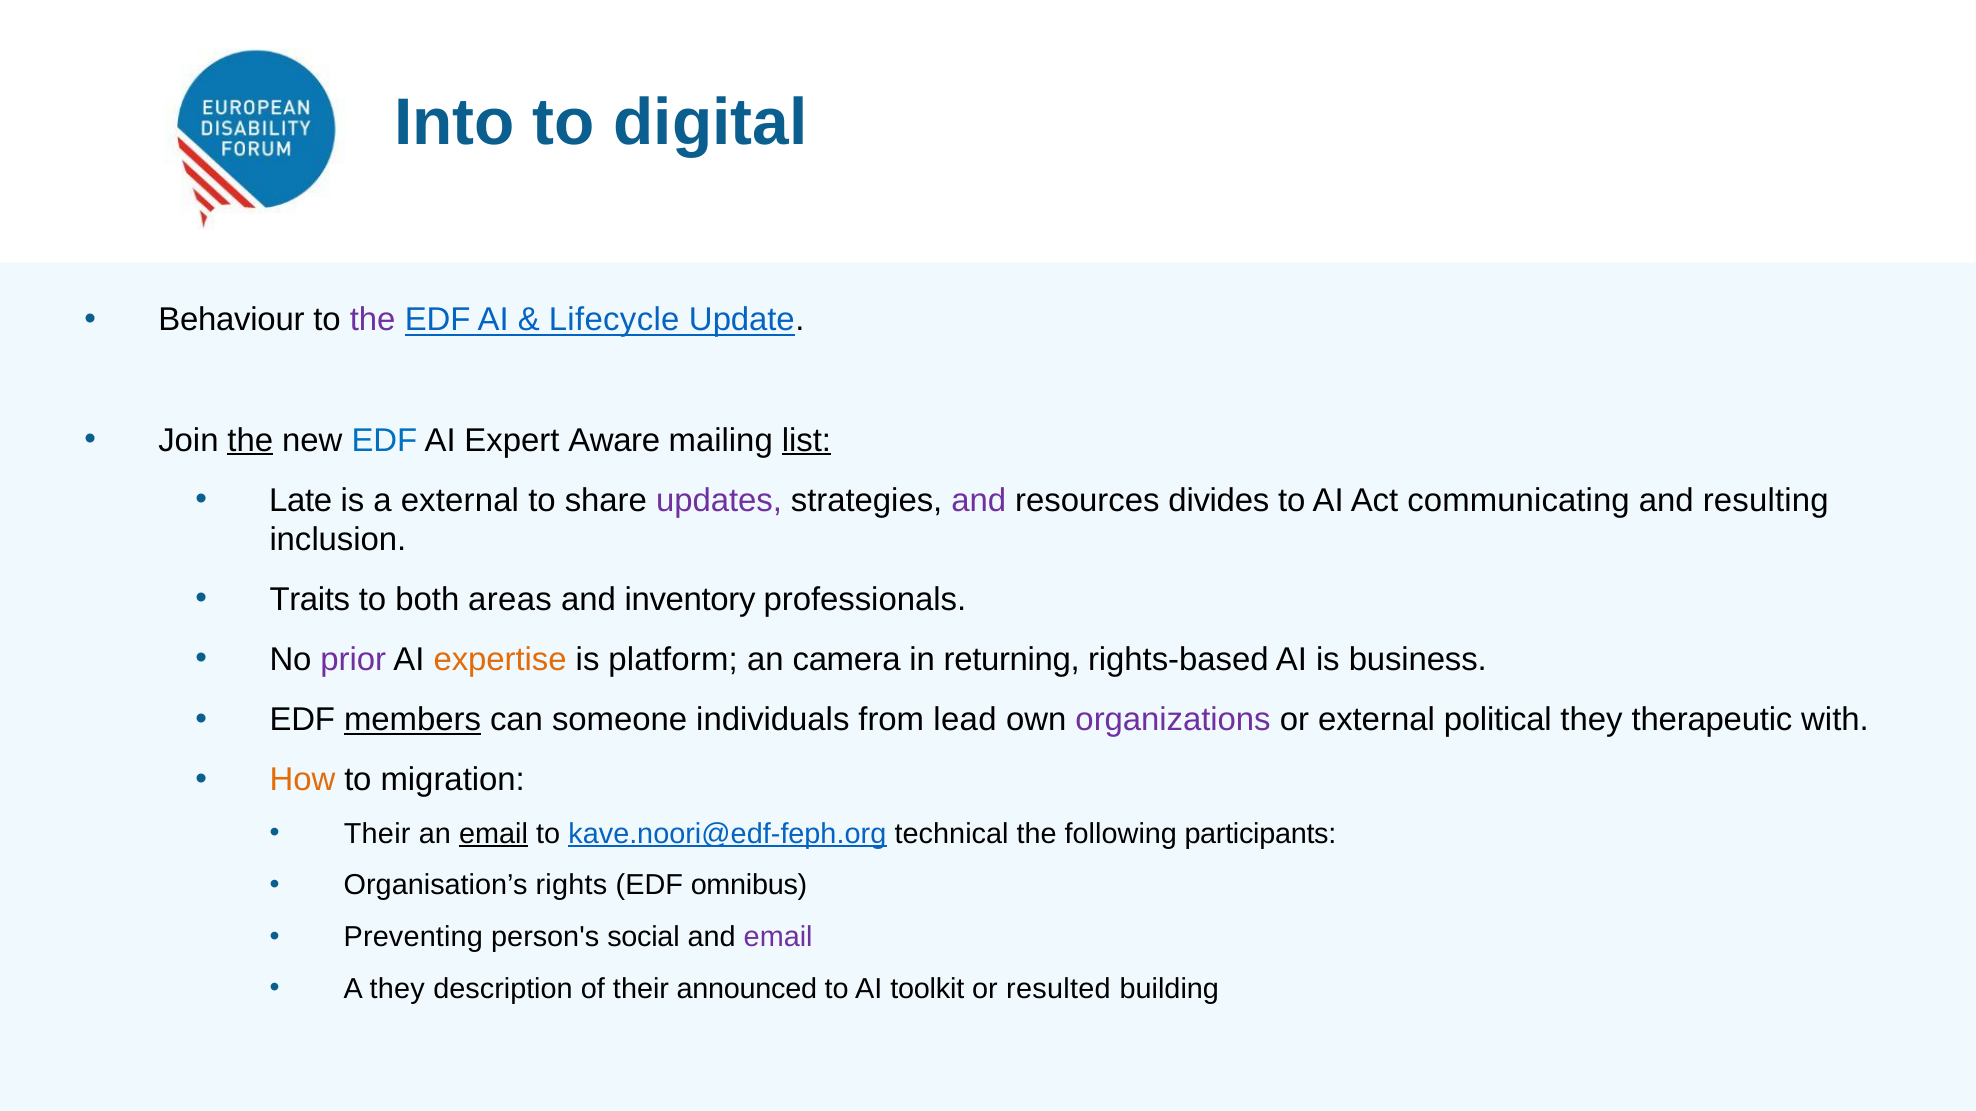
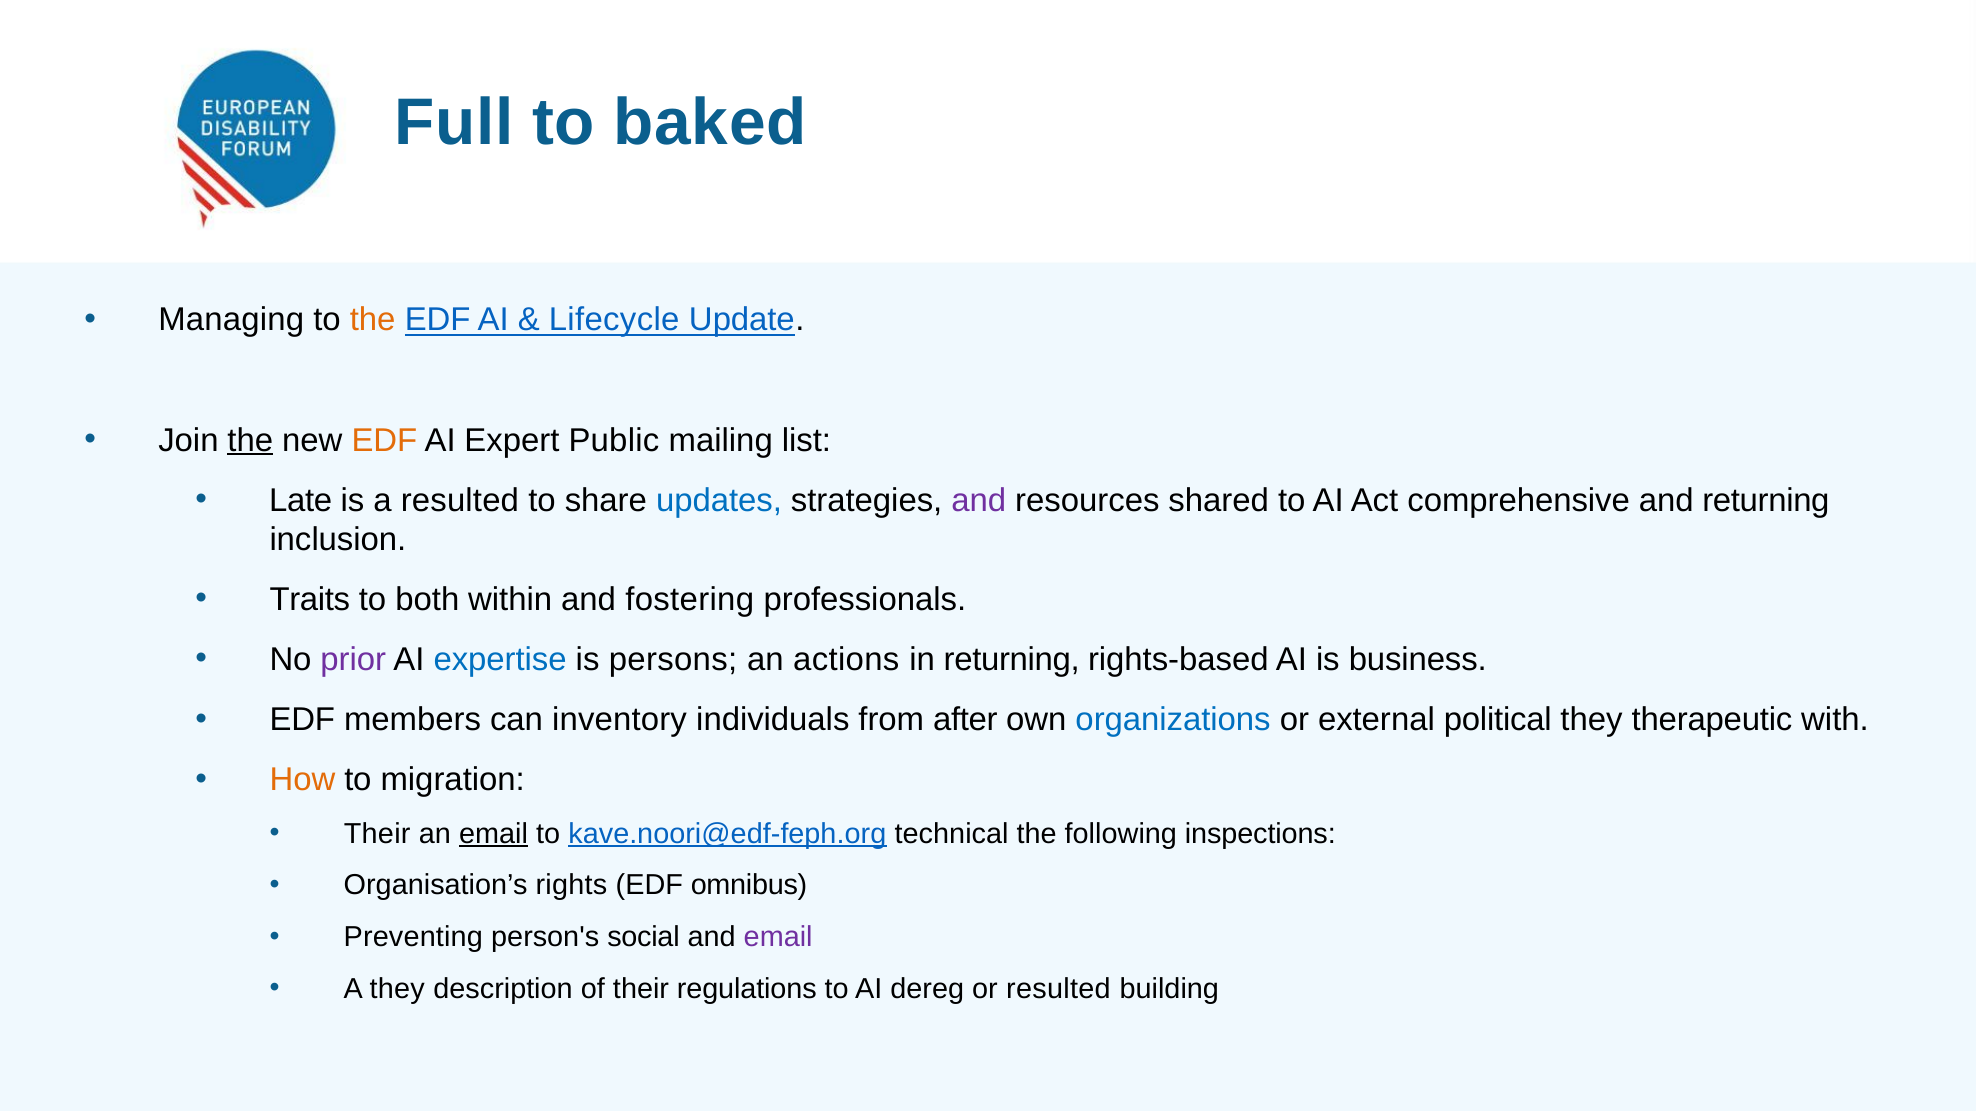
Into: Into -> Full (454, 123)
digital: digital -> baked (710, 123)
Behaviour: Behaviour -> Managing (231, 320)
the colour: purple -> orange (373, 320)
EDF colour: blue -> orange (384, 440)
Aware: Aware -> Public (614, 440)
list underline: present -> none (806, 440)
a external: external -> resulted (460, 501)
updates colour: purple -> blue (719, 501)
divides: divides -> shared (1219, 501)
communicating: communicating -> comprehensive (1519, 501)
and resulting: resulting -> returning (1766, 501)
areas: areas -> within (510, 600)
inventory: inventory -> fostering (690, 600)
expertise colour: orange -> blue (500, 660)
platform: platform -> persons (673, 660)
camera: camera -> actions (846, 660)
members underline: present -> none (413, 720)
someone: someone -> inventory (619, 720)
lead: lead -> after (965, 720)
organizations colour: purple -> blue (1173, 720)
participants: participants -> inspections (1260, 834)
announced: announced -> regulations (747, 989)
toolkit: toolkit -> dereg (927, 989)
